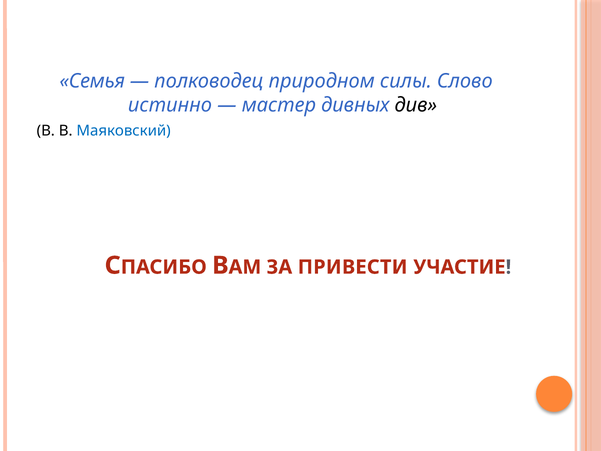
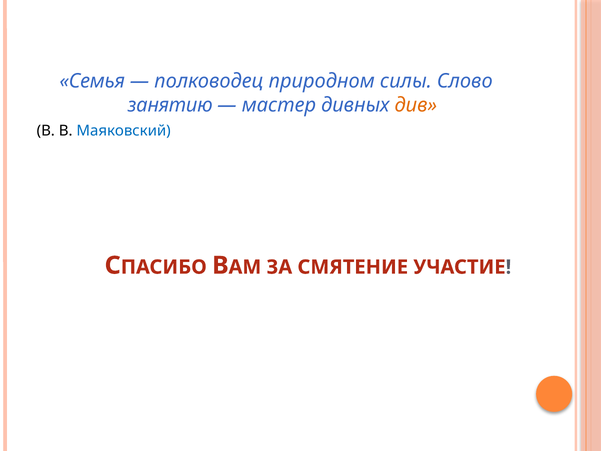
истинно: истинно -> занятию (170, 105)
див colour: black -> orange (416, 105)
ПРИВЕСТИ: ПРИВЕСТИ -> СМЯТЕНИЕ (353, 267)
